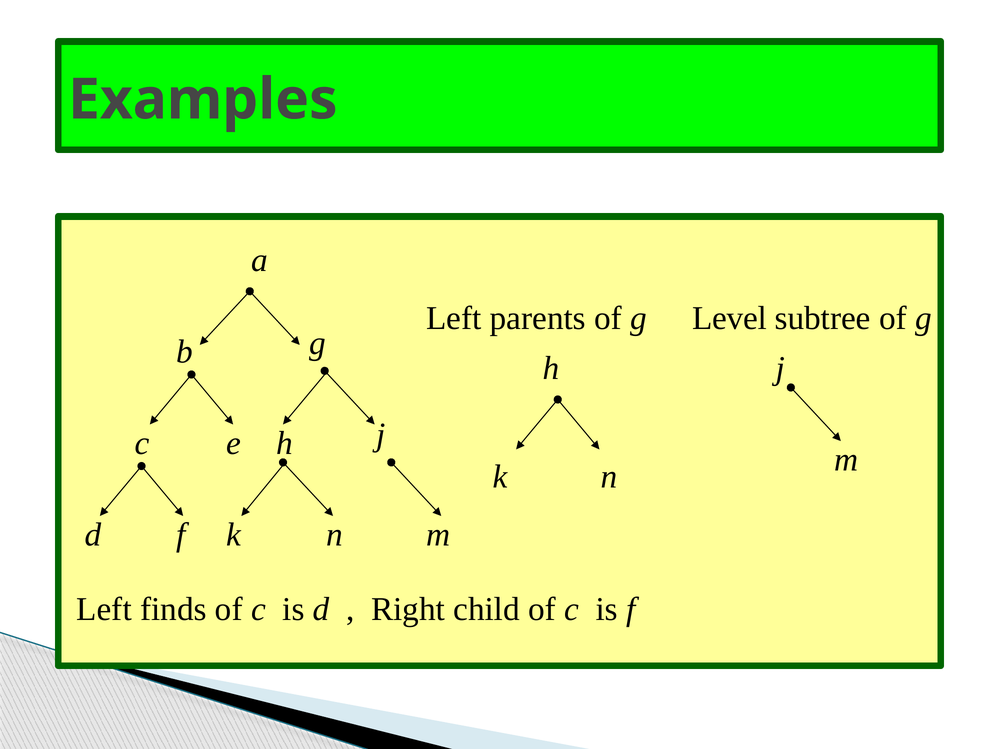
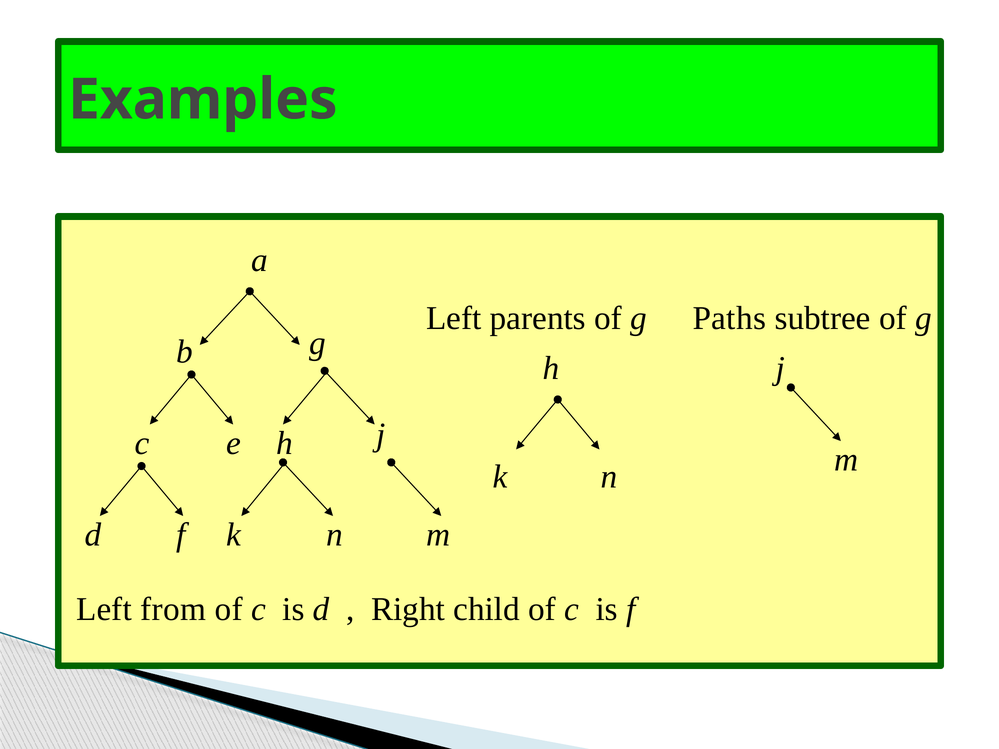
Level: Level -> Paths (729, 319)
finds: finds -> from (173, 609)
